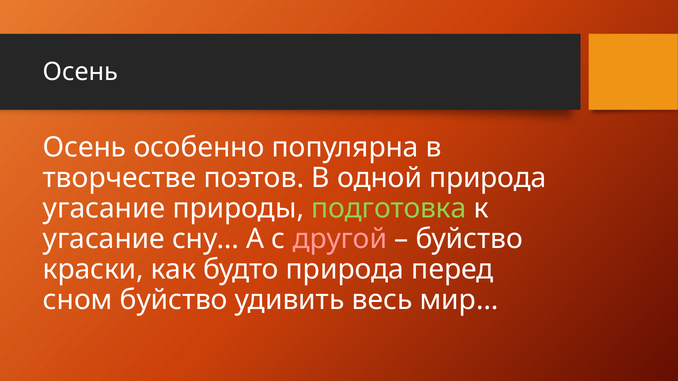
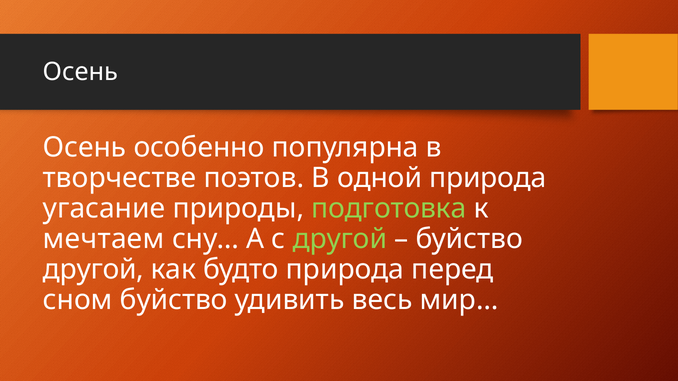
угасание: угасание -> мечтаем (104, 239)
другой colour: pink -> light green (340, 239)
краски: краски -> другой (93, 270)
